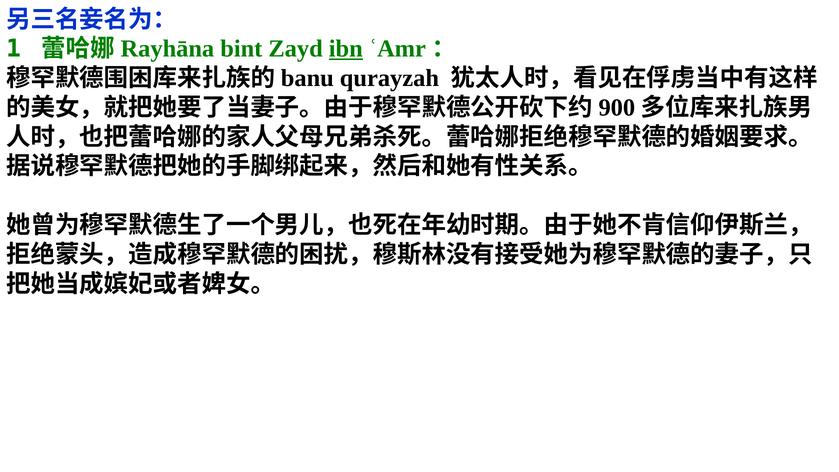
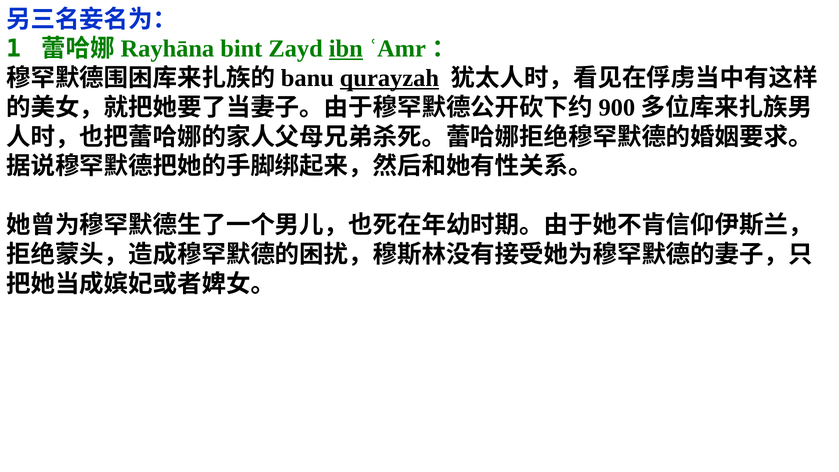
qurayzah underline: none -> present (389, 78)
